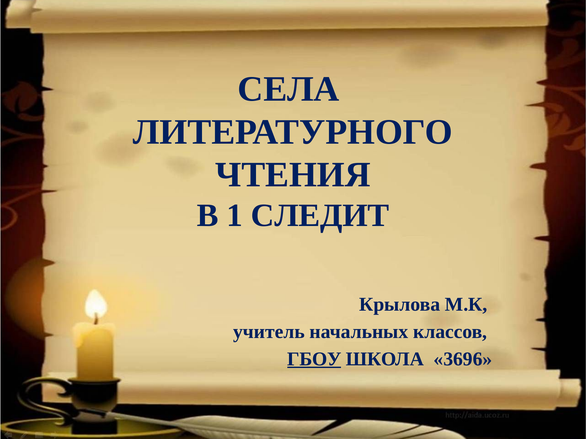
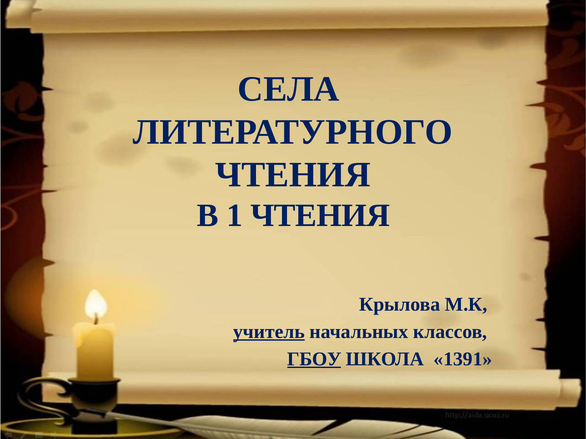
1 СЛЕДИТ: СЛЕДИТ -> ЧТЕНИЯ (320, 216)
учитель underline: none -> present (269, 332)
3696: 3696 -> 1391 (463, 359)
